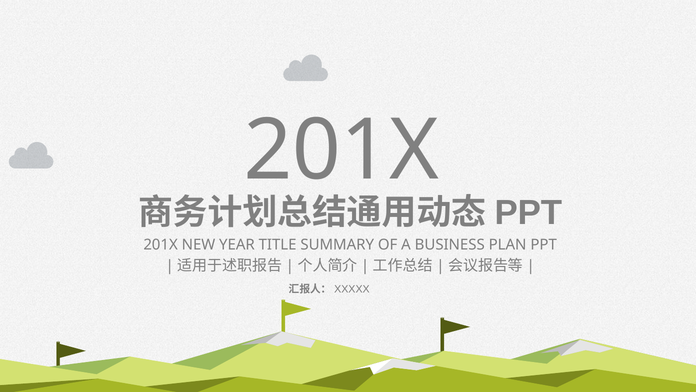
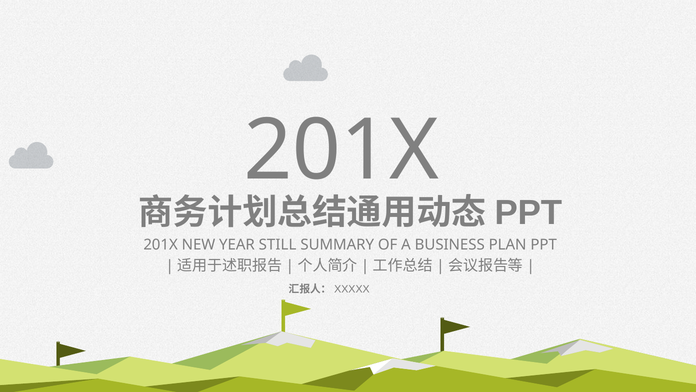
TITLE: TITLE -> STILL (278, 244)
